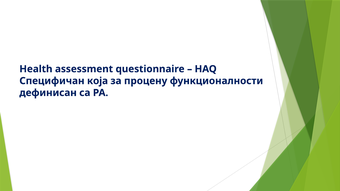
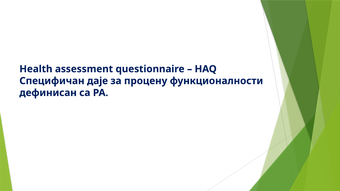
која: која -> даје (97, 81)
